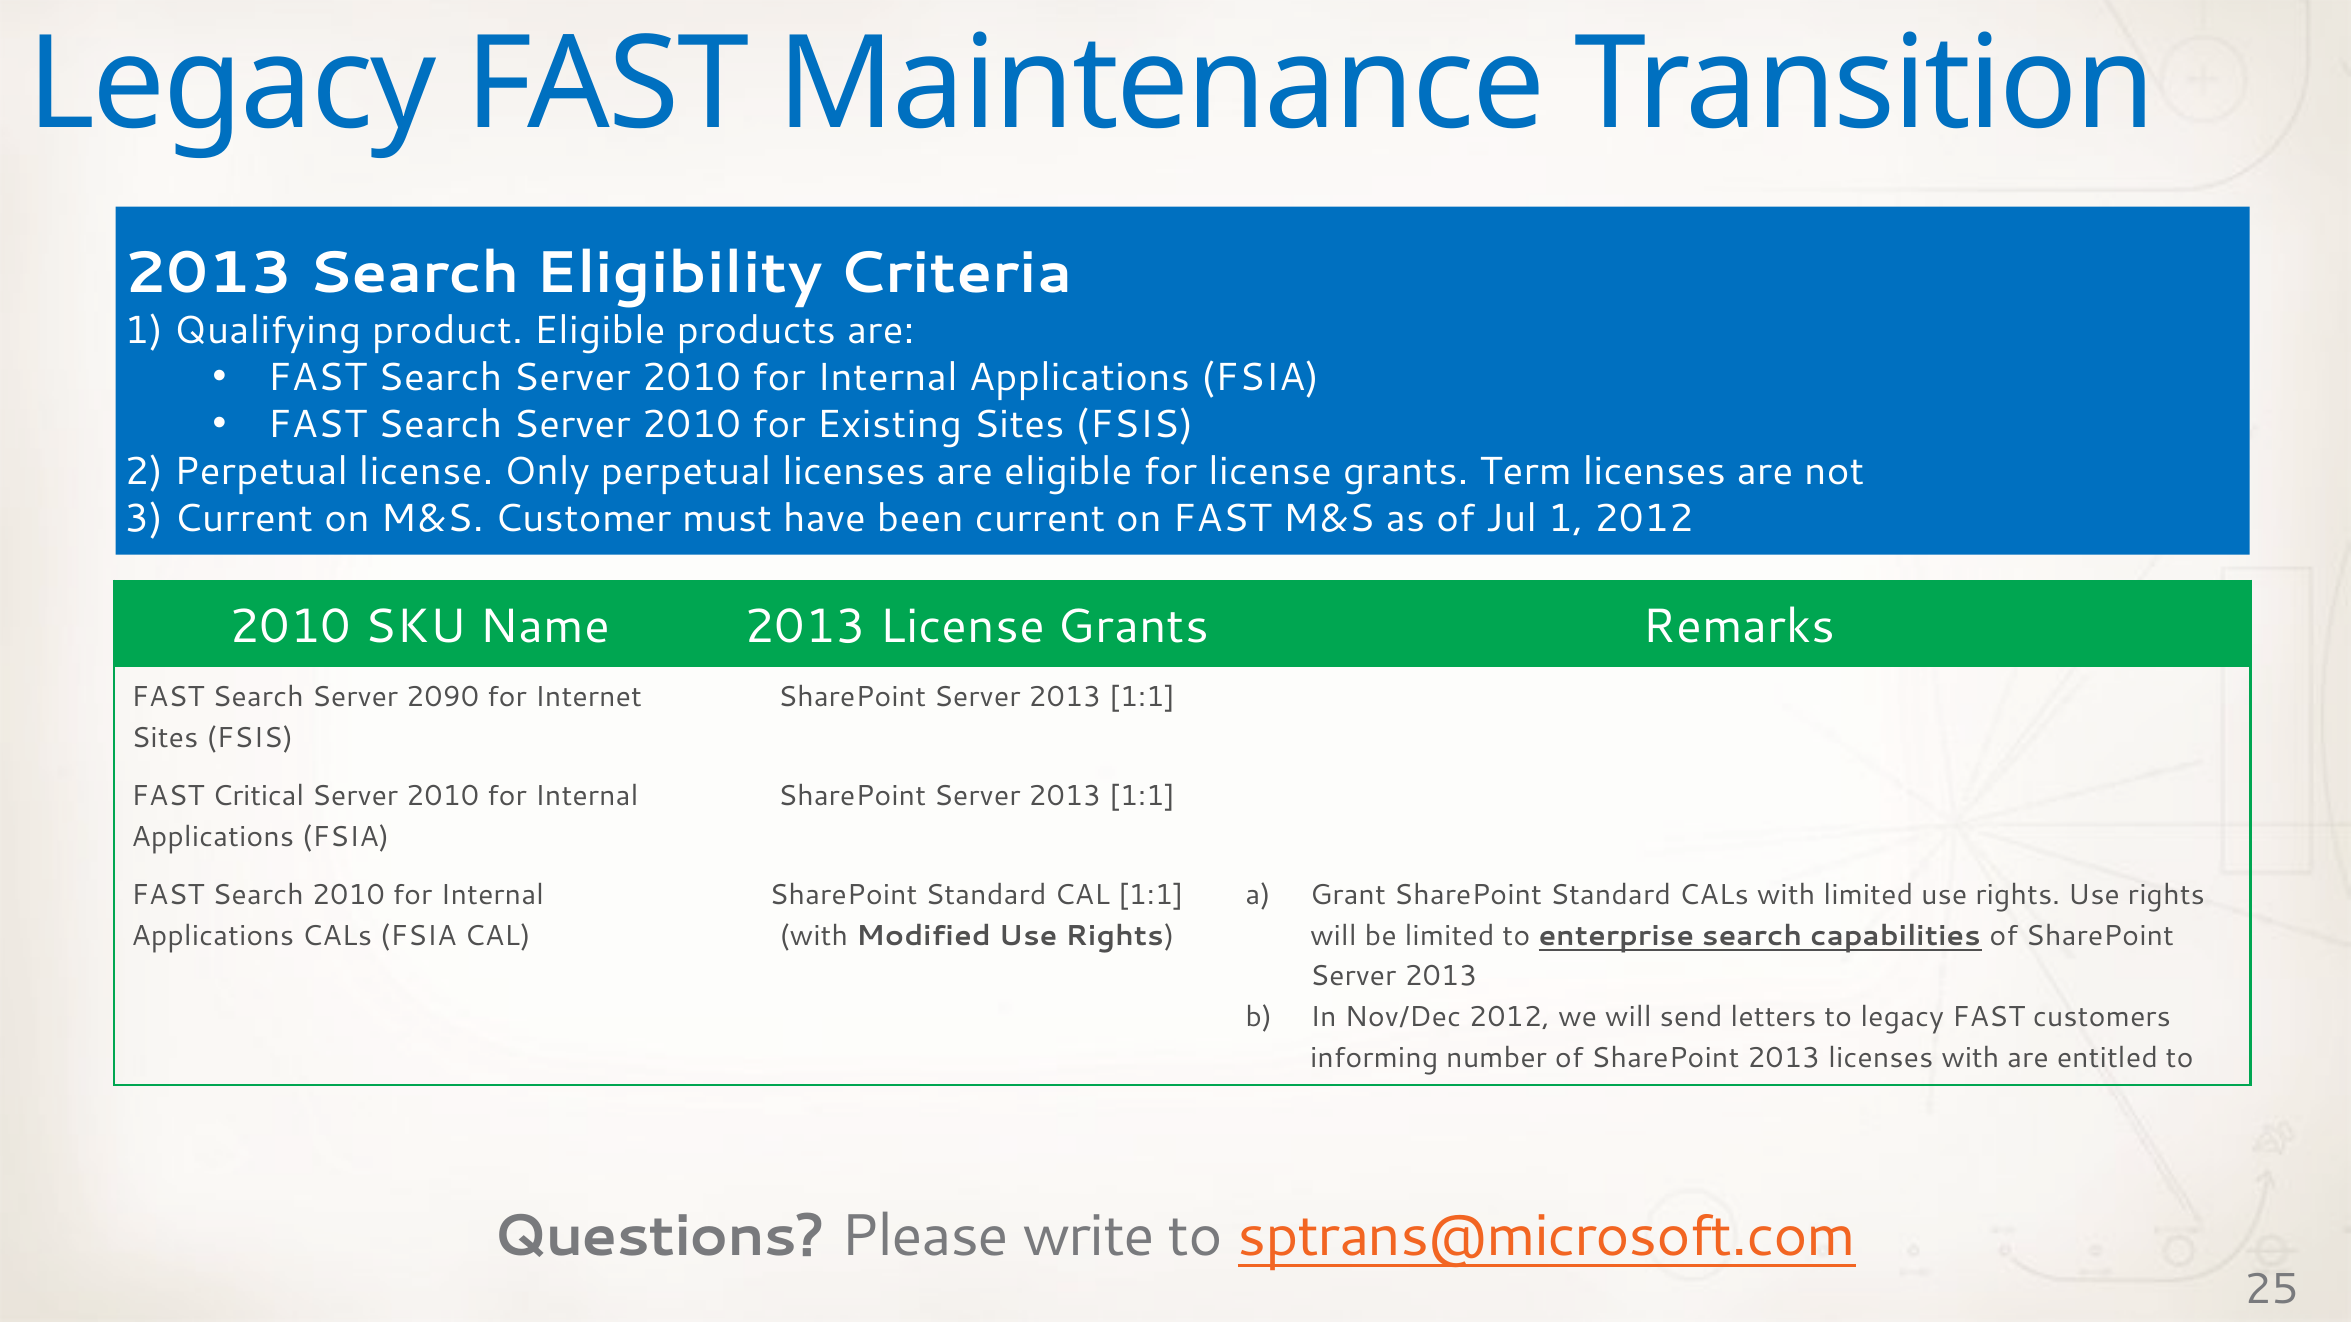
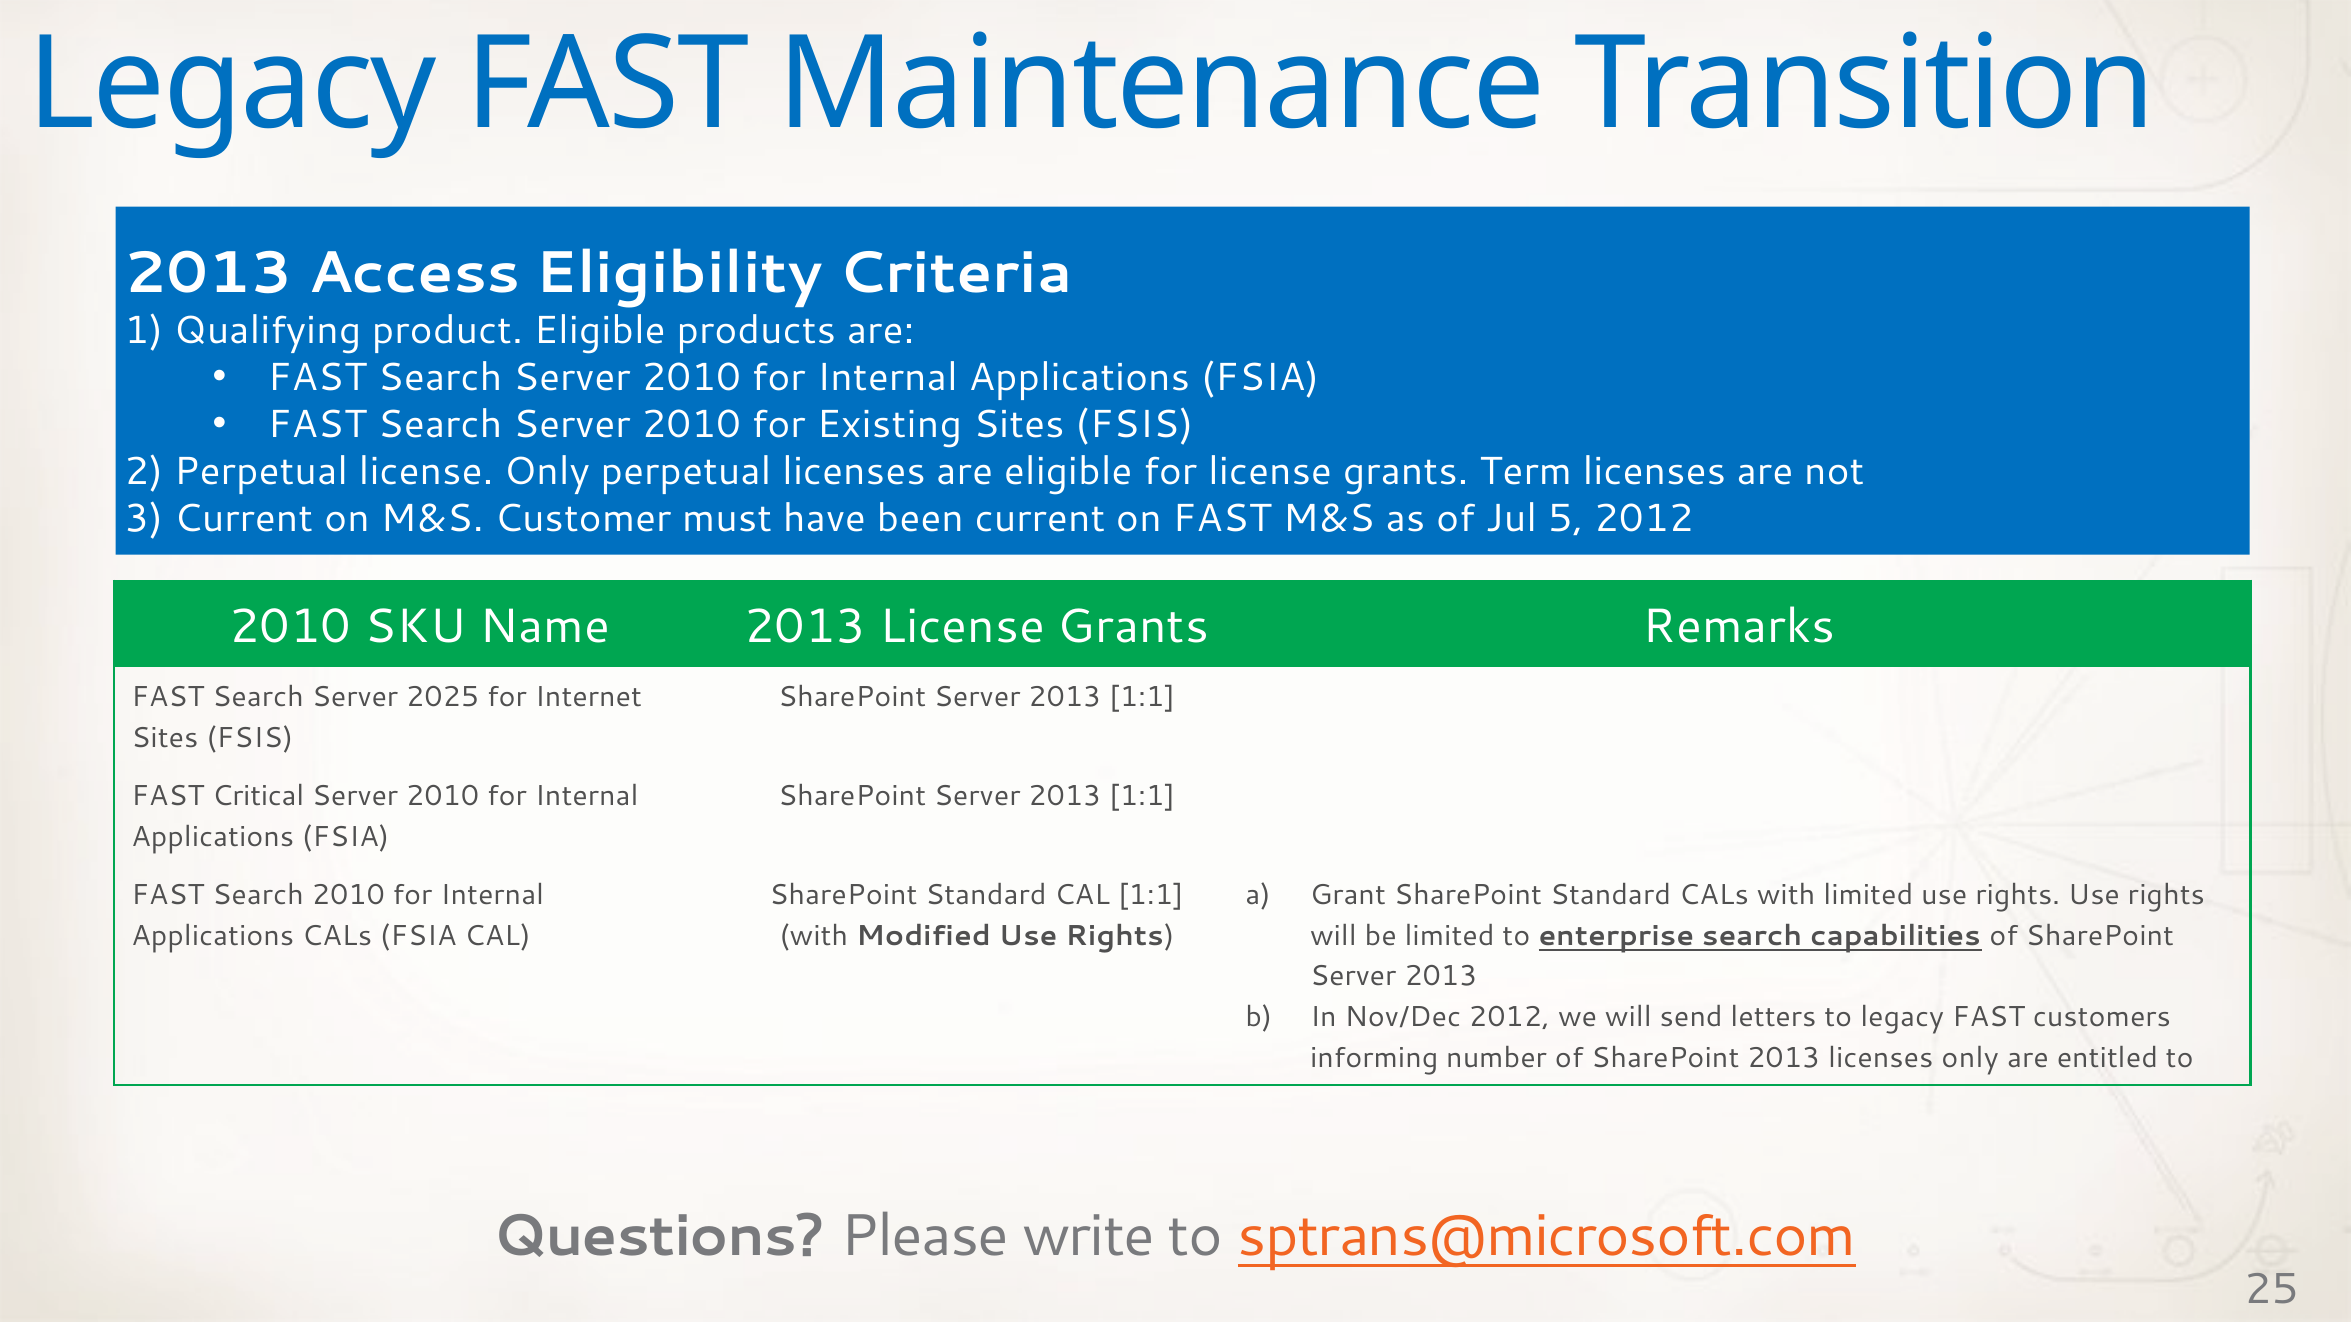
2013 Search: Search -> Access (414, 273)
Jul 1: 1 -> 5 (1566, 519)
2090: 2090 -> 2025 (443, 697)
licenses with: with -> only (1970, 1058)
